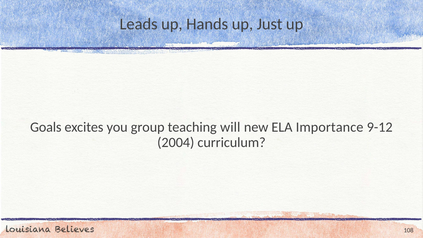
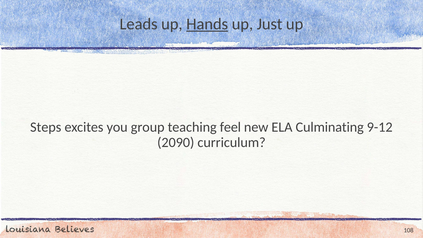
Hands underline: none -> present (207, 24)
Goals: Goals -> Steps (46, 127)
will: will -> feel (230, 127)
Importance: Importance -> Culminating (330, 127)
2004: 2004 -> 2090 (176, 142)
